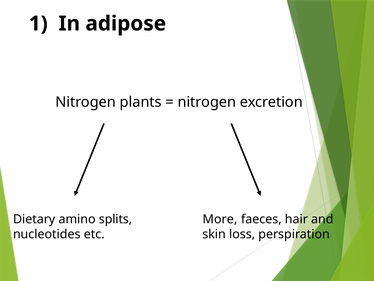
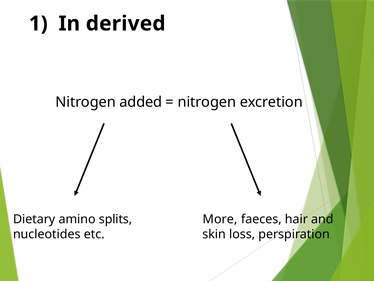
adipose: adipose -> derived (126, 24)
plants: plants -> added (141, 102)
